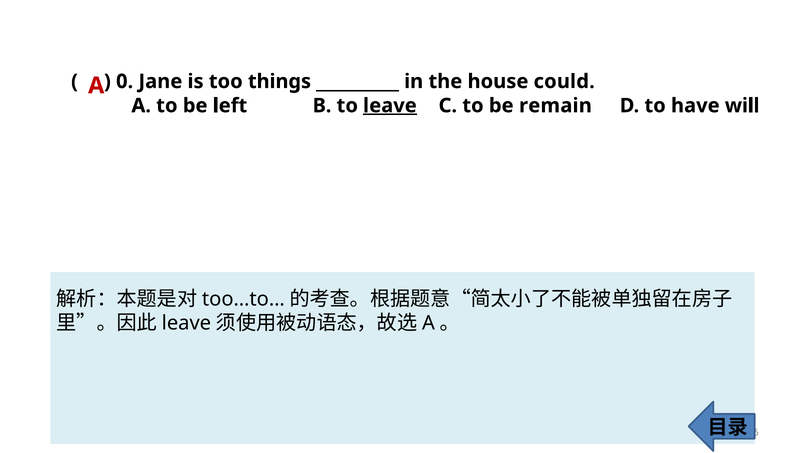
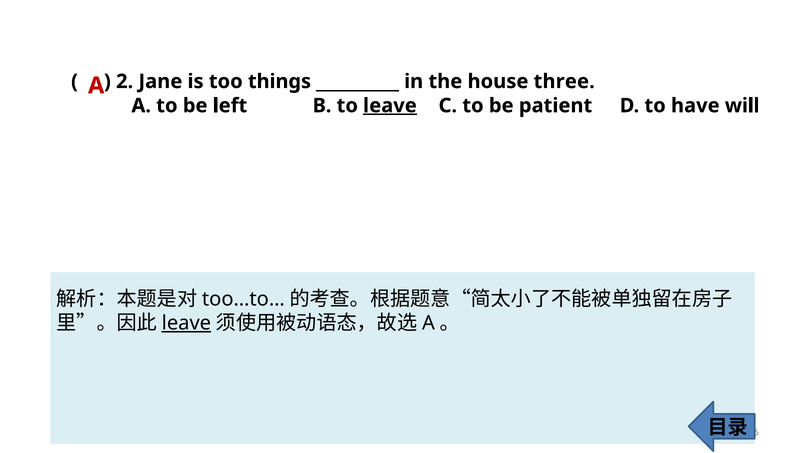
0: 0 -> 2 (125, 81)
could: could -> three (564, 81)
remain: remain -> patient (556, 106)
leave underline: none -> present (186, 323)
